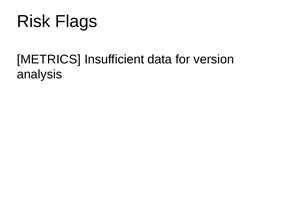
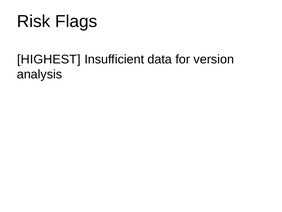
METRICS: METRICS -> HIGHEST (49, 59)
